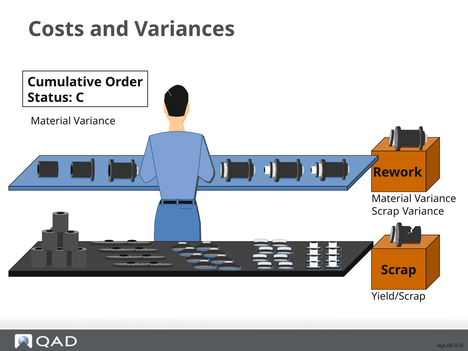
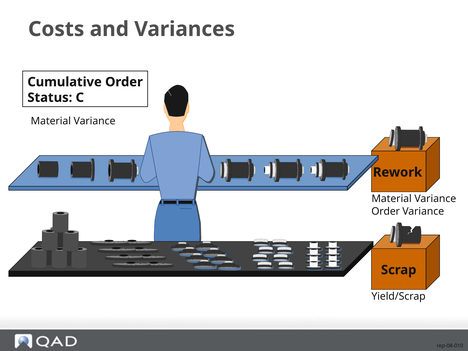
Scrap: Scrap -> Order (386, 211)
